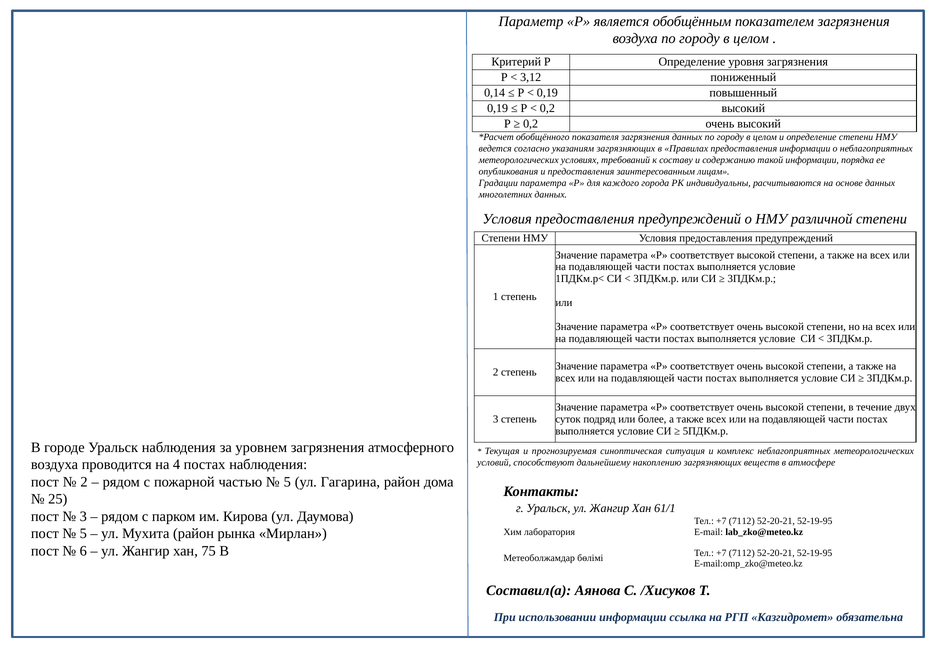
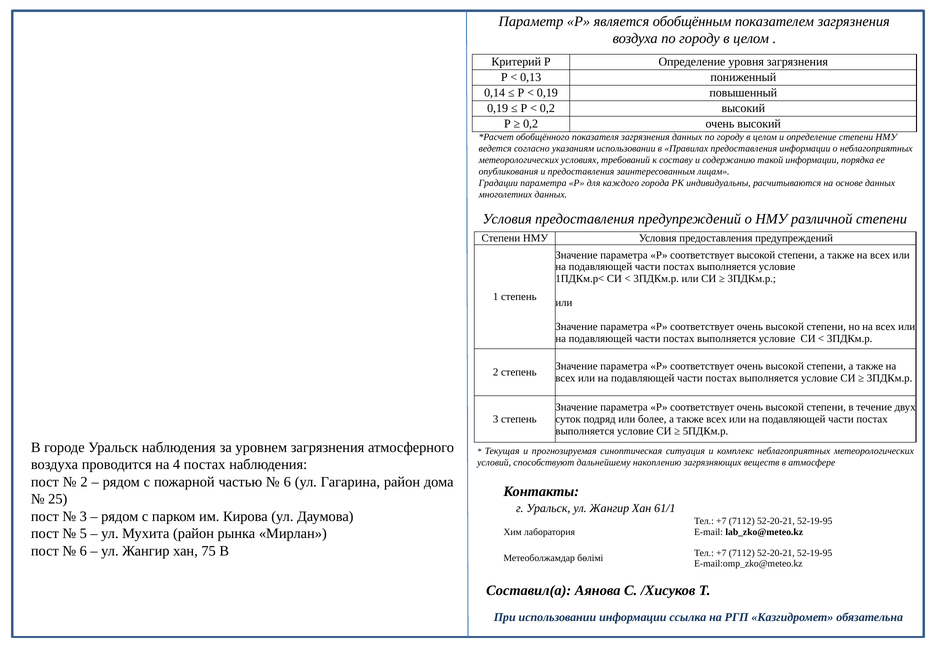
3,12: 3,12 -> 0,13 (531, 77)
указаниям загрязняющих: загрязняющих -> использовании (626, 149)
5: 5 -> 6 (287, 482)
